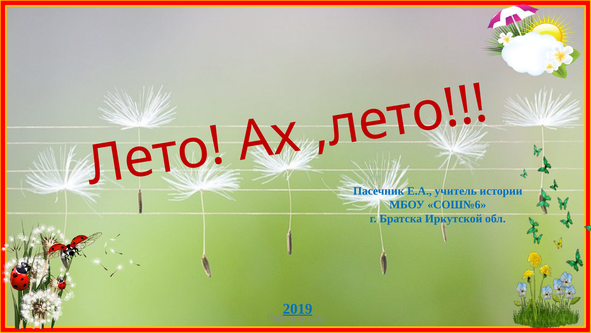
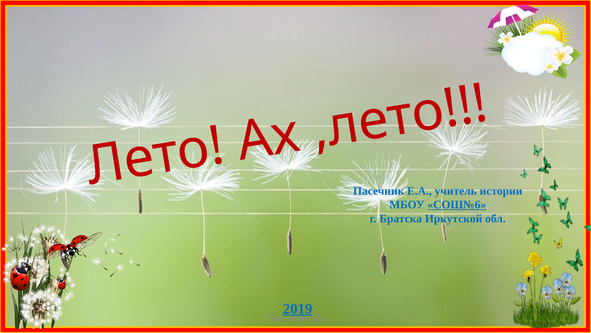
СОШ№6 underline: none -> present (457, 204)
